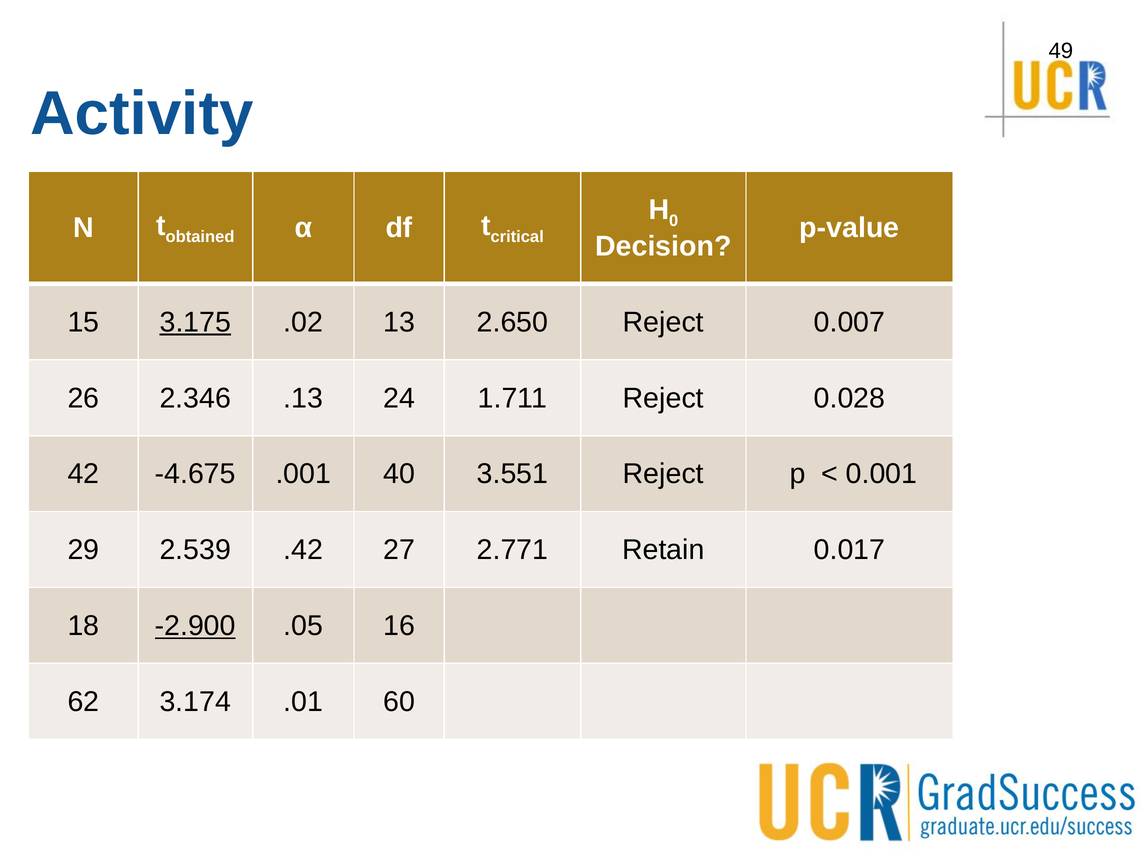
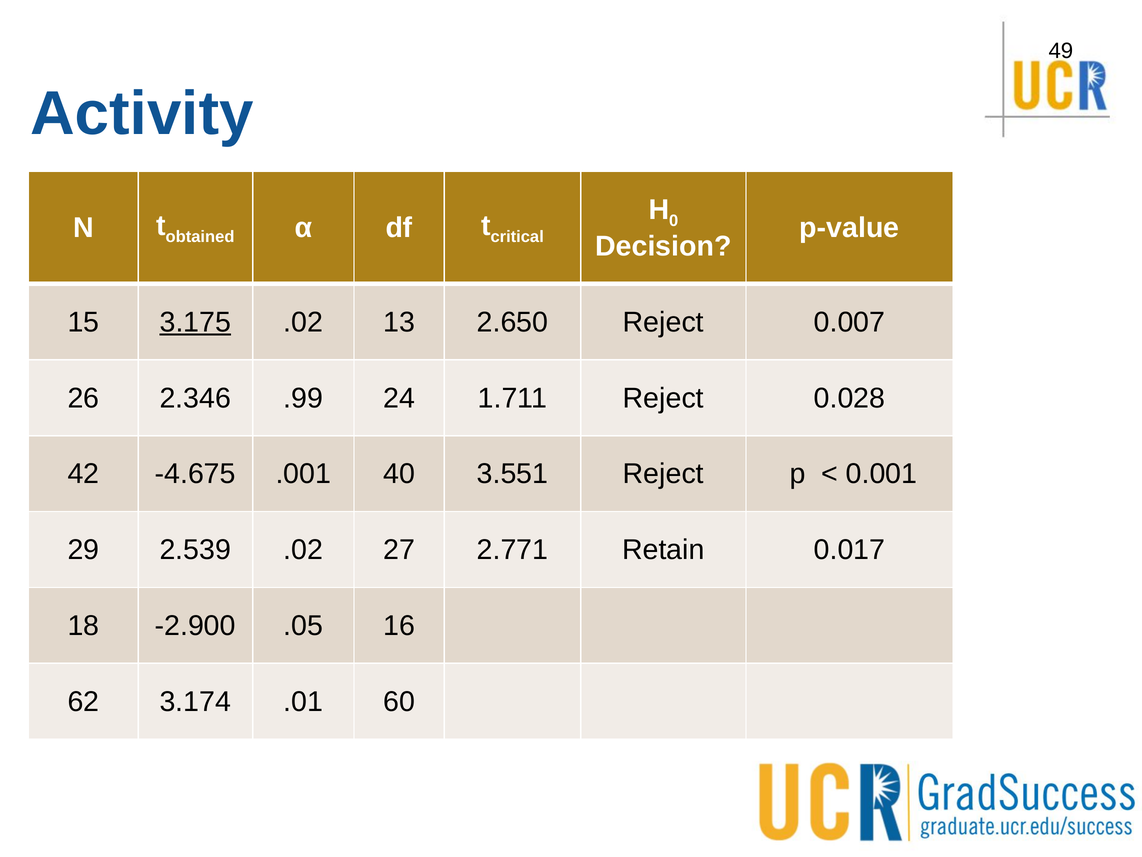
.13: .13 -> .99 (303, 398)
2.539 .42: .42 -> .02 (303, 550)
-2.900 underline: present -> none (195, 626)
